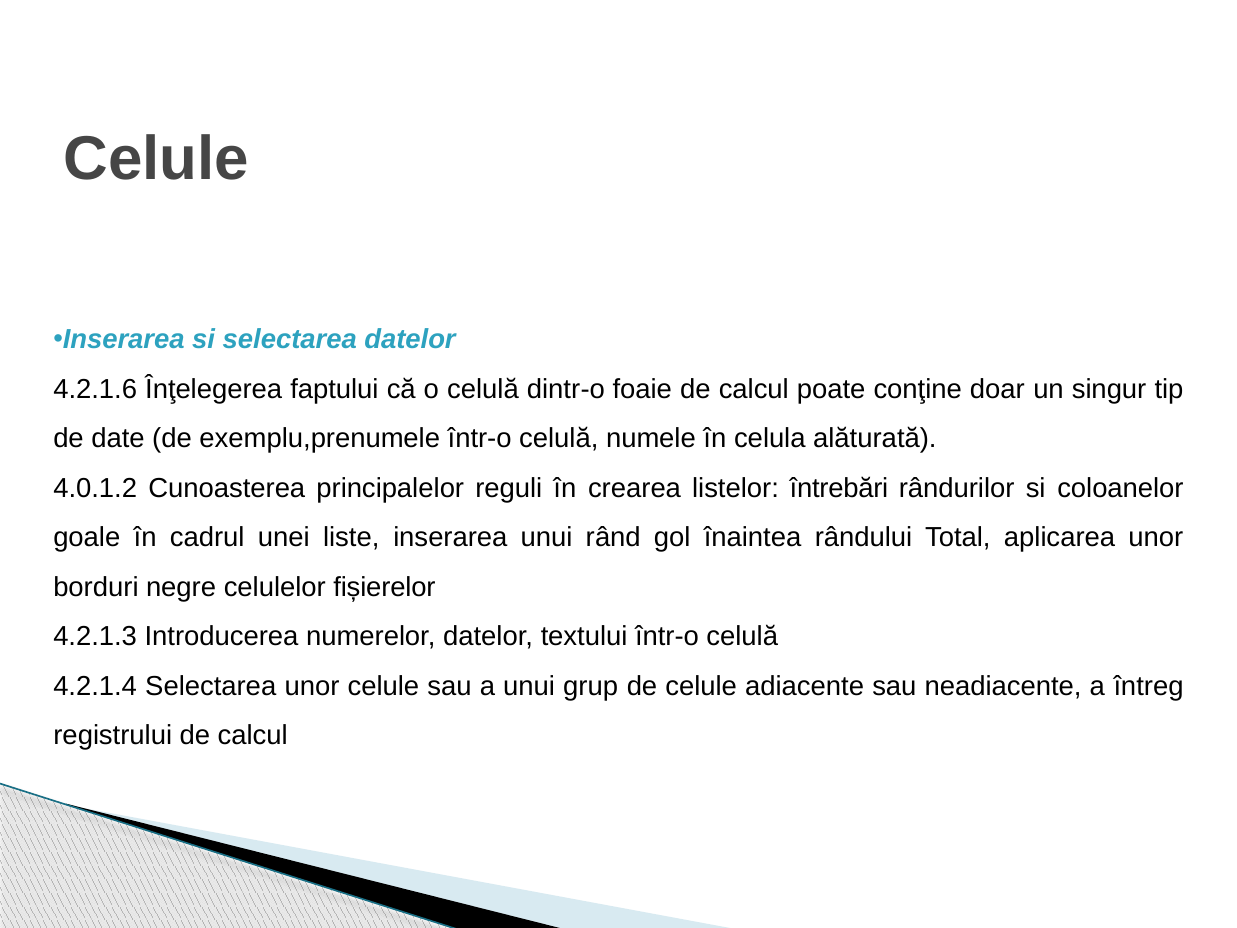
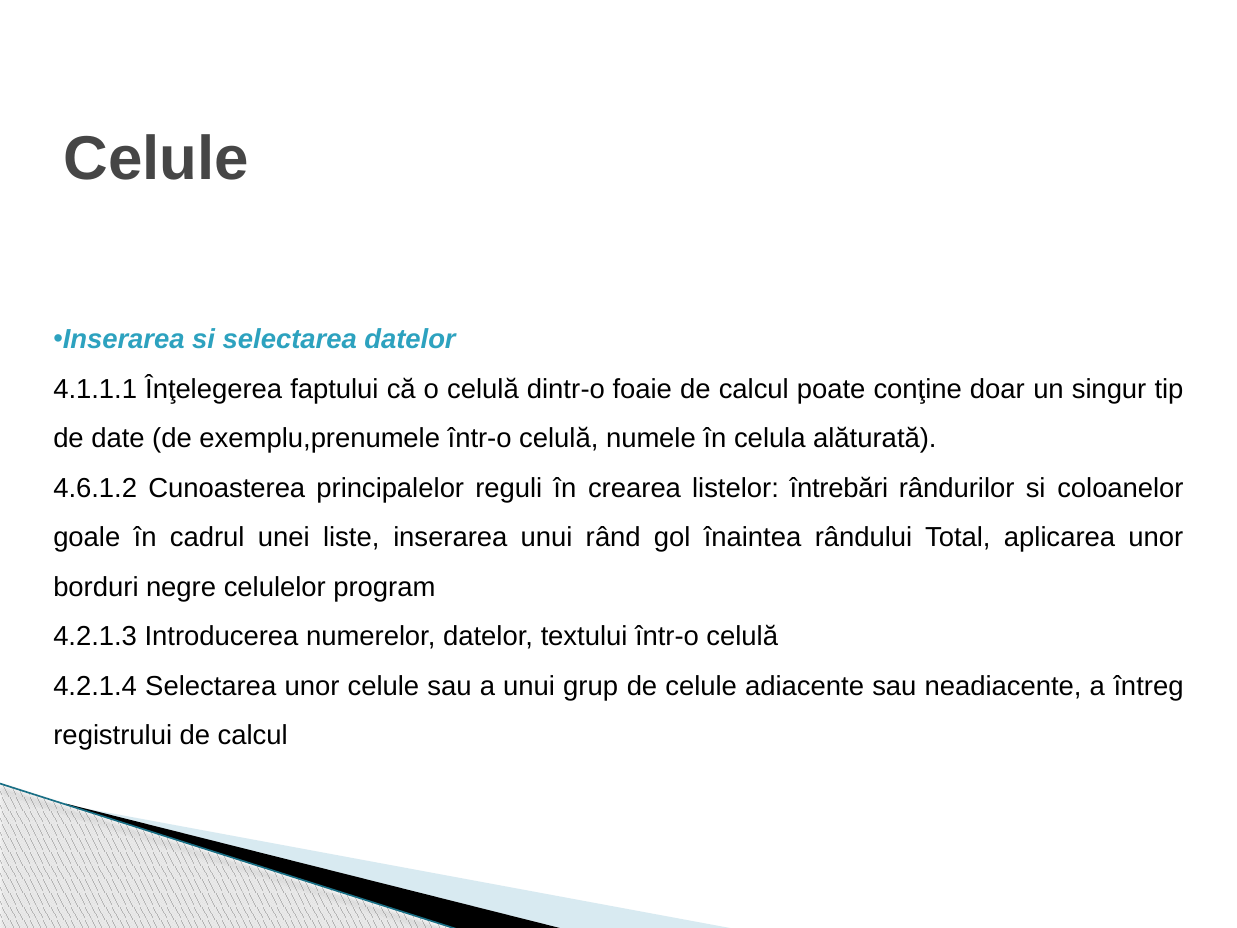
4.2.1.6: 4.2.1.6 -> 4.1.1.1 (95, 389)
4.0.1.2: 4.0.1.2 -> 4.6.1.2 (95, 488)
fișierelor: fișierelor -> program (384, 587)
